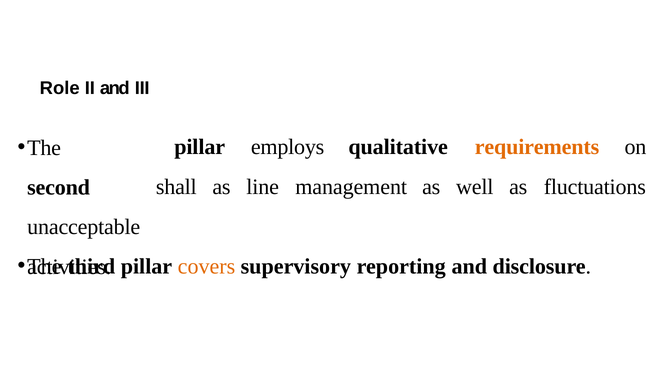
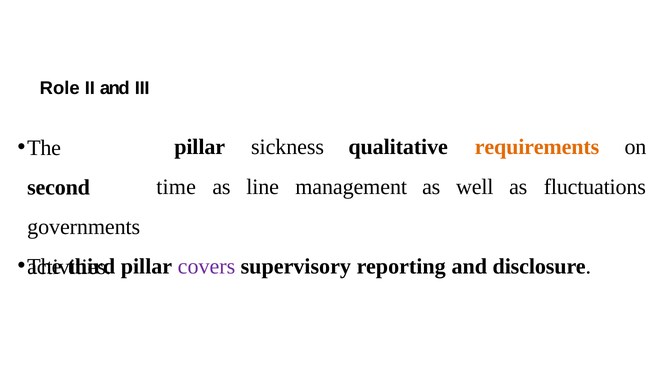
employs: employs -> sickness (288, 147)
shall: shall -> time (176, 187)
unacceptable: unacceptable -> governments (84, 227)
covers colour: orange -> purple (207, 267)
